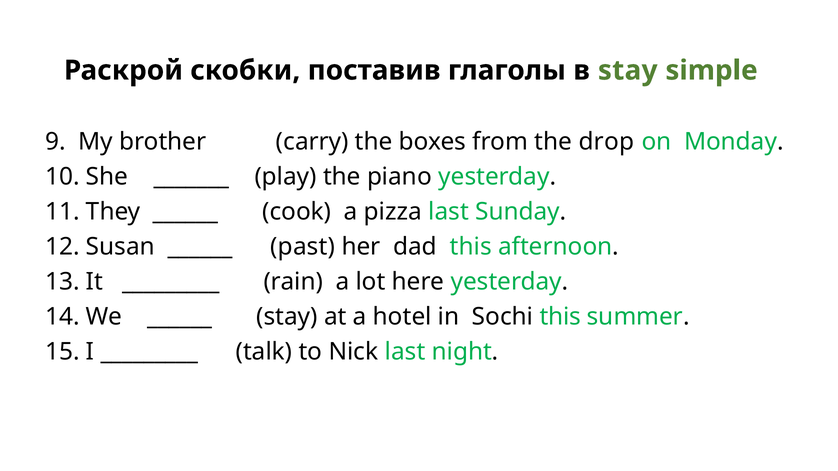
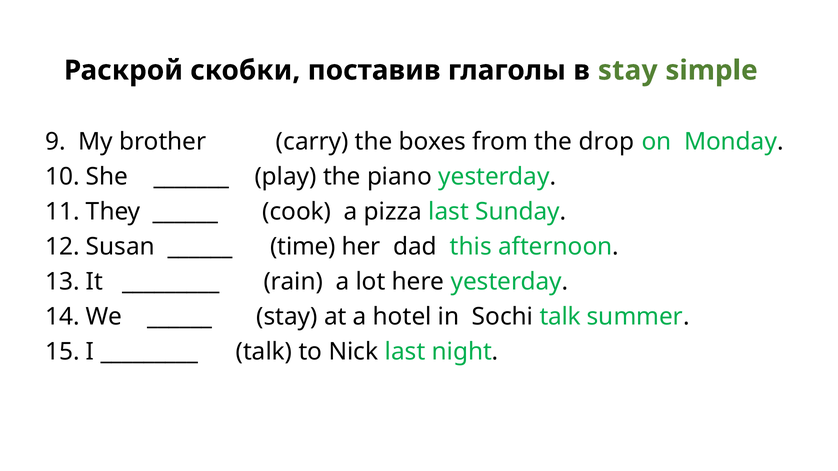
past: past -> time (303, 247)
Sochi this: this -> talk (560, 317)
